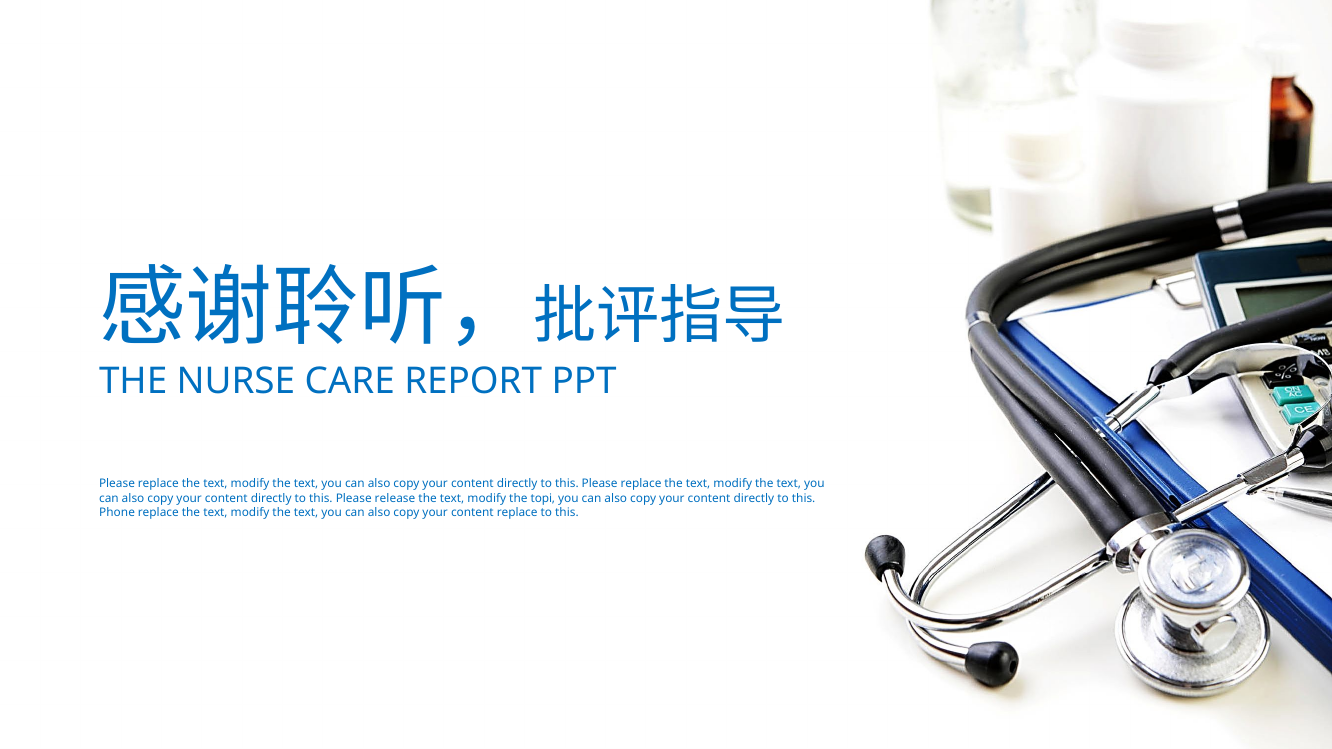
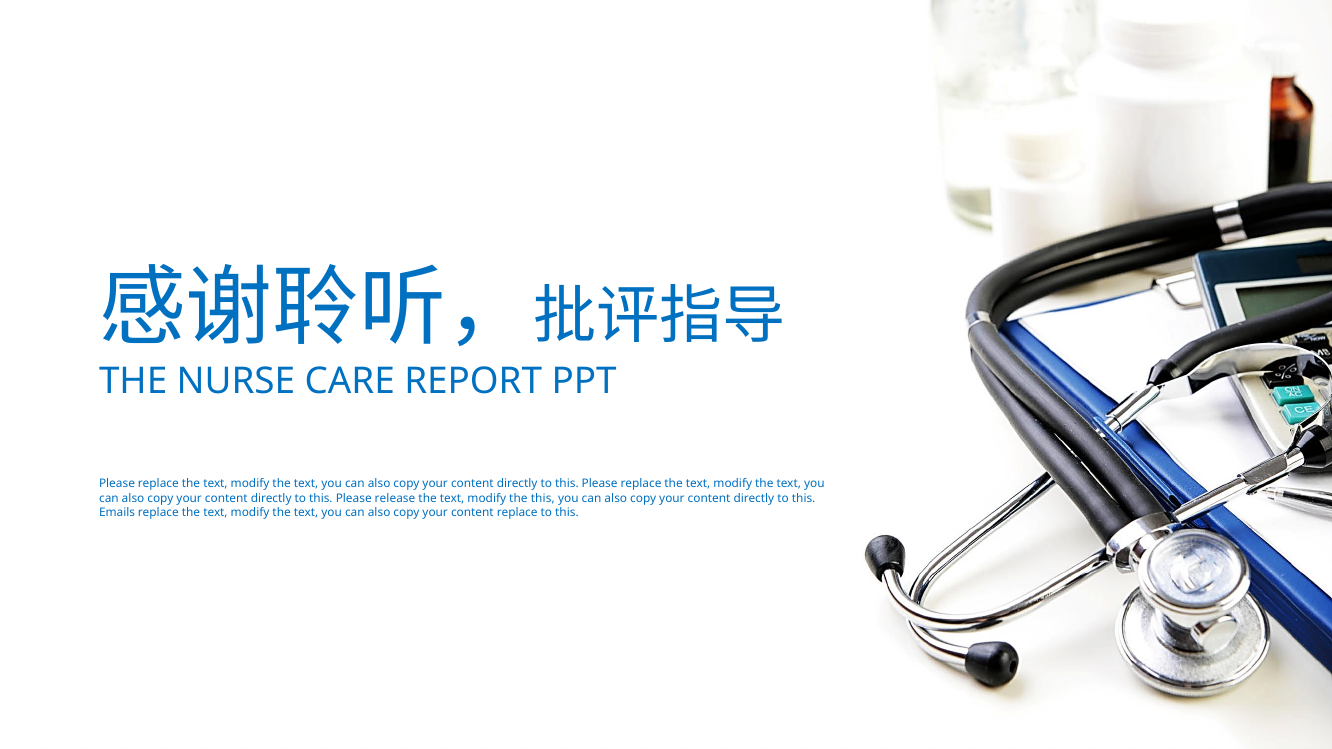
the topi: topi -> this (543, 498)
Phone: Phone -> Emails (117, 513)
